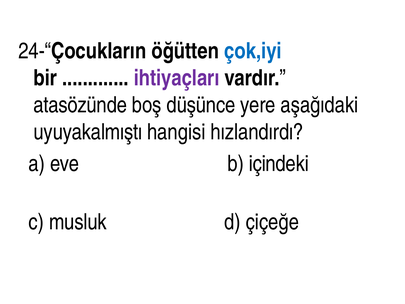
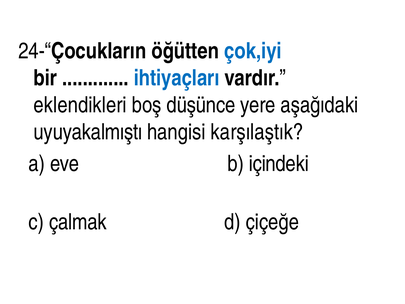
ihtiyaçları colour: purple -> blue (177, 78)
atasözünde: atasözünde -> eklendikleri (80, 105)
hızlandırdı: hızlandırdı -> karşılaştık (257, 132)
musluk: musluk -> çalmak (78, 222)
